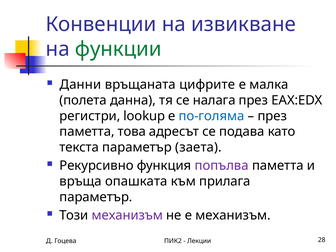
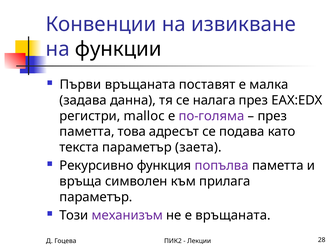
функции colour: green -> black (118, 49)
Данни: Данни -> Първи (80, 85)
цифрите: цифрите -> поставят (207, 85)
полета: полета -> задава (83, 100)
lookup: lookup -> malloc (144, 116)
по-голяма colour: blue -> purple (211, 116)
опашката: опашката -> символен (136, 181)
е механизъм: механизъм -> връщаната (233, 215)
